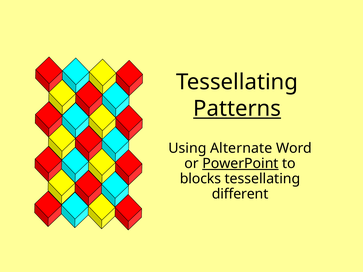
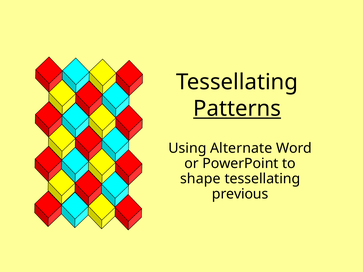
PowerPoint underline: present -> none (240, 164)
blocks: blocks -> shape (200, 179)
different: different -> previous (240, 194)
